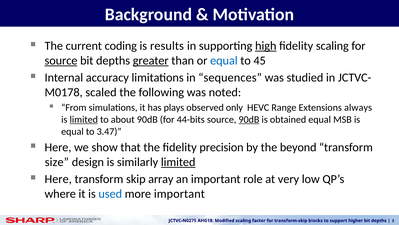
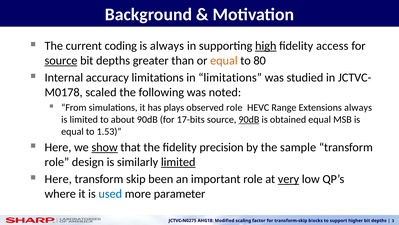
is results: results -> always (167, 46)
fidelity scaling: scaling -> access (332, 46)
greater underline: present -> none (151, 60)
equal colour: blue -> orange (224, 60)
45: 45 -> 80 (260, 60)
in sequences: sequences -> limitations (230, 77)
observed only: only -> role (234, 107)
limited underline: present -> none (84, 119)
44-bits: 44-bits -> 17-bits (191, 119)
3.47: 3.47 -> 1.53 (109, 131)
show underline: none -> present (105, 147)
beyond: beyond -> sample (298, 147)
size: size -> role (57, 162)
array: array -> been (161, 179)
very underline: none -> present (288, 179)
more important: important -> parameter (180, 193)
